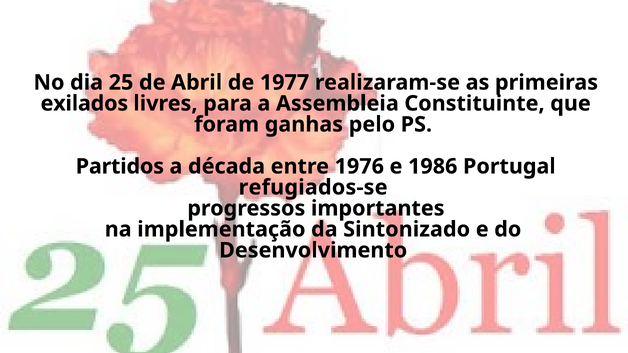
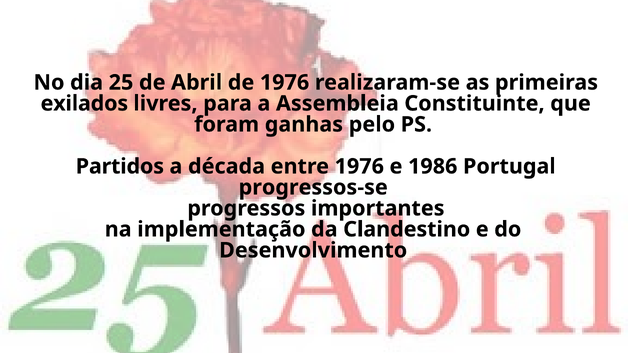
de 1977: 1977 -> 1976 (285, 83)
refugiados-se: refugiados-se -> progressos-se (313, 188)
Sintonizado: Sintonizado -> Clandestino (407, 230)
